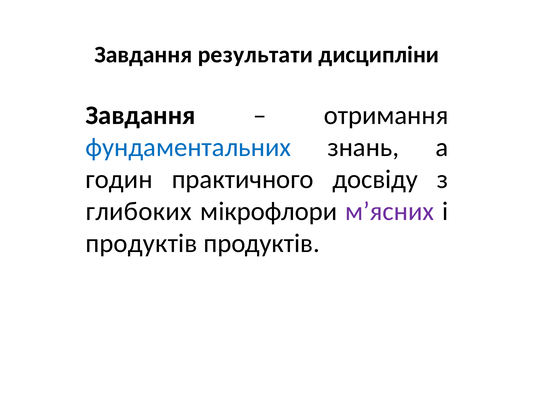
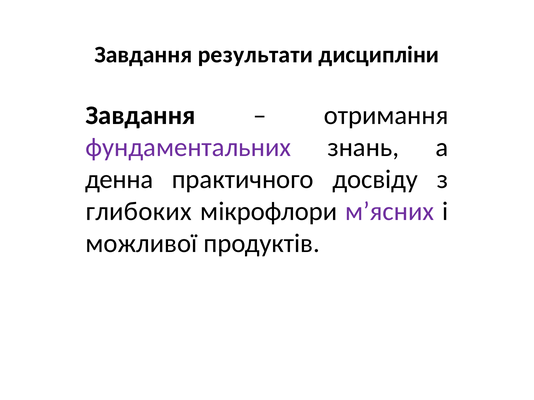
фундаментальних colour: blue -> purple (188, 148)
годин: годин -> денна (119, 180)
продуктів: продуктів -> можливої (141, 244)
